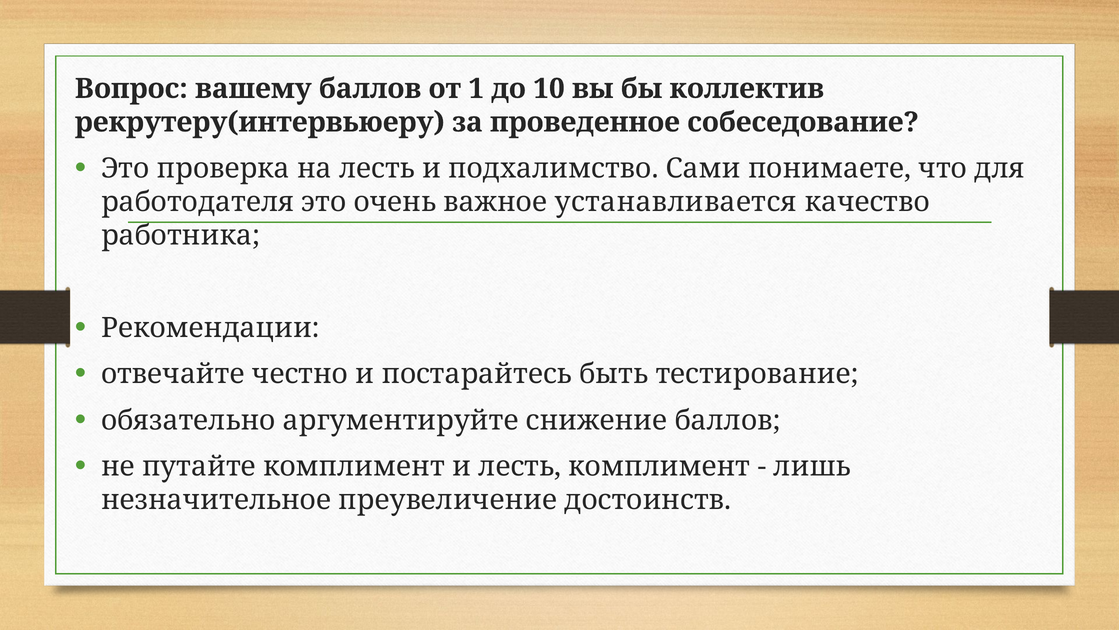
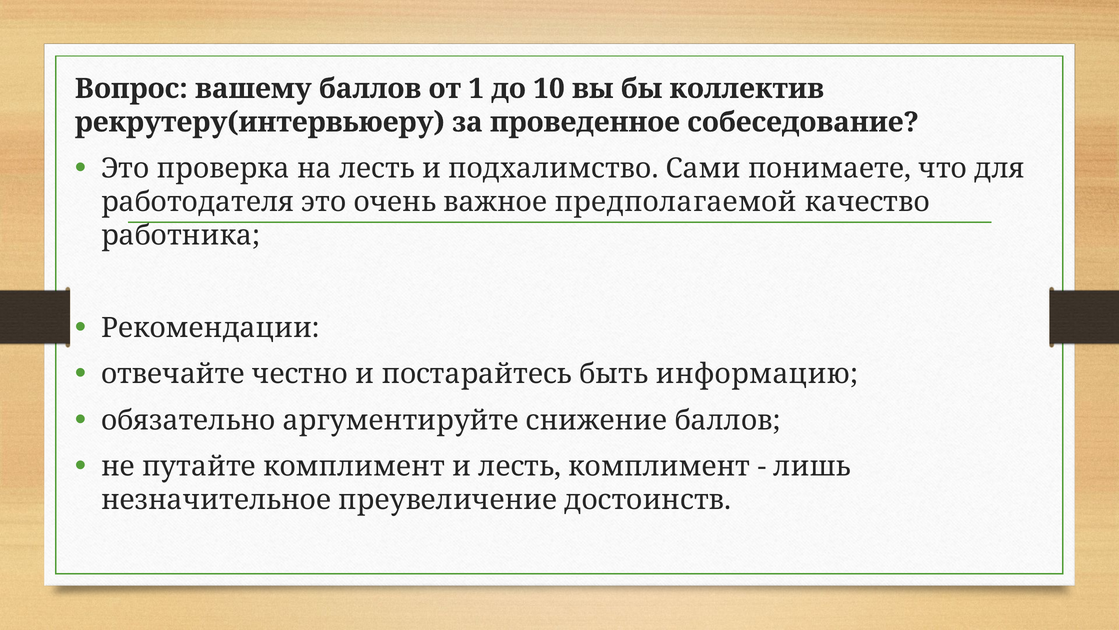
устанавливается: устанавливается -> предполагаемой (676, 202)
тестирование: тестирование -> информацию (757, 374)
